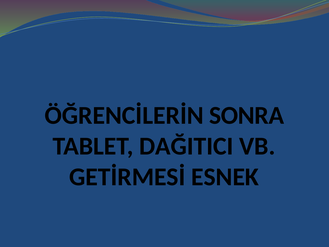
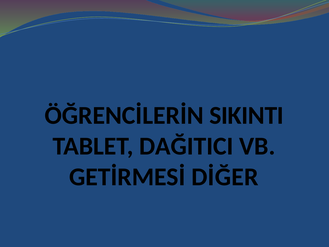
SONRA: SONRA -> SIKINTI (247, 115)
ESNEK: ESNEK -> DİĞER (225, 177)
